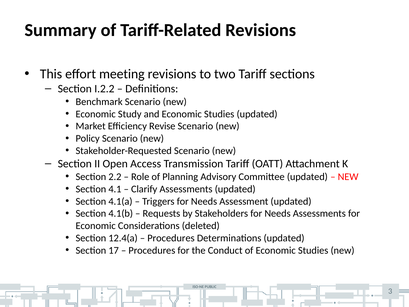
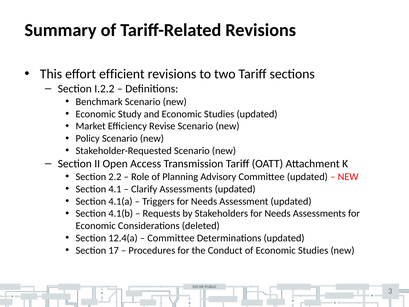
meeting: meeting -> efficient (122, 74)
Procedures: Procedures -> Committee (171, 238)
